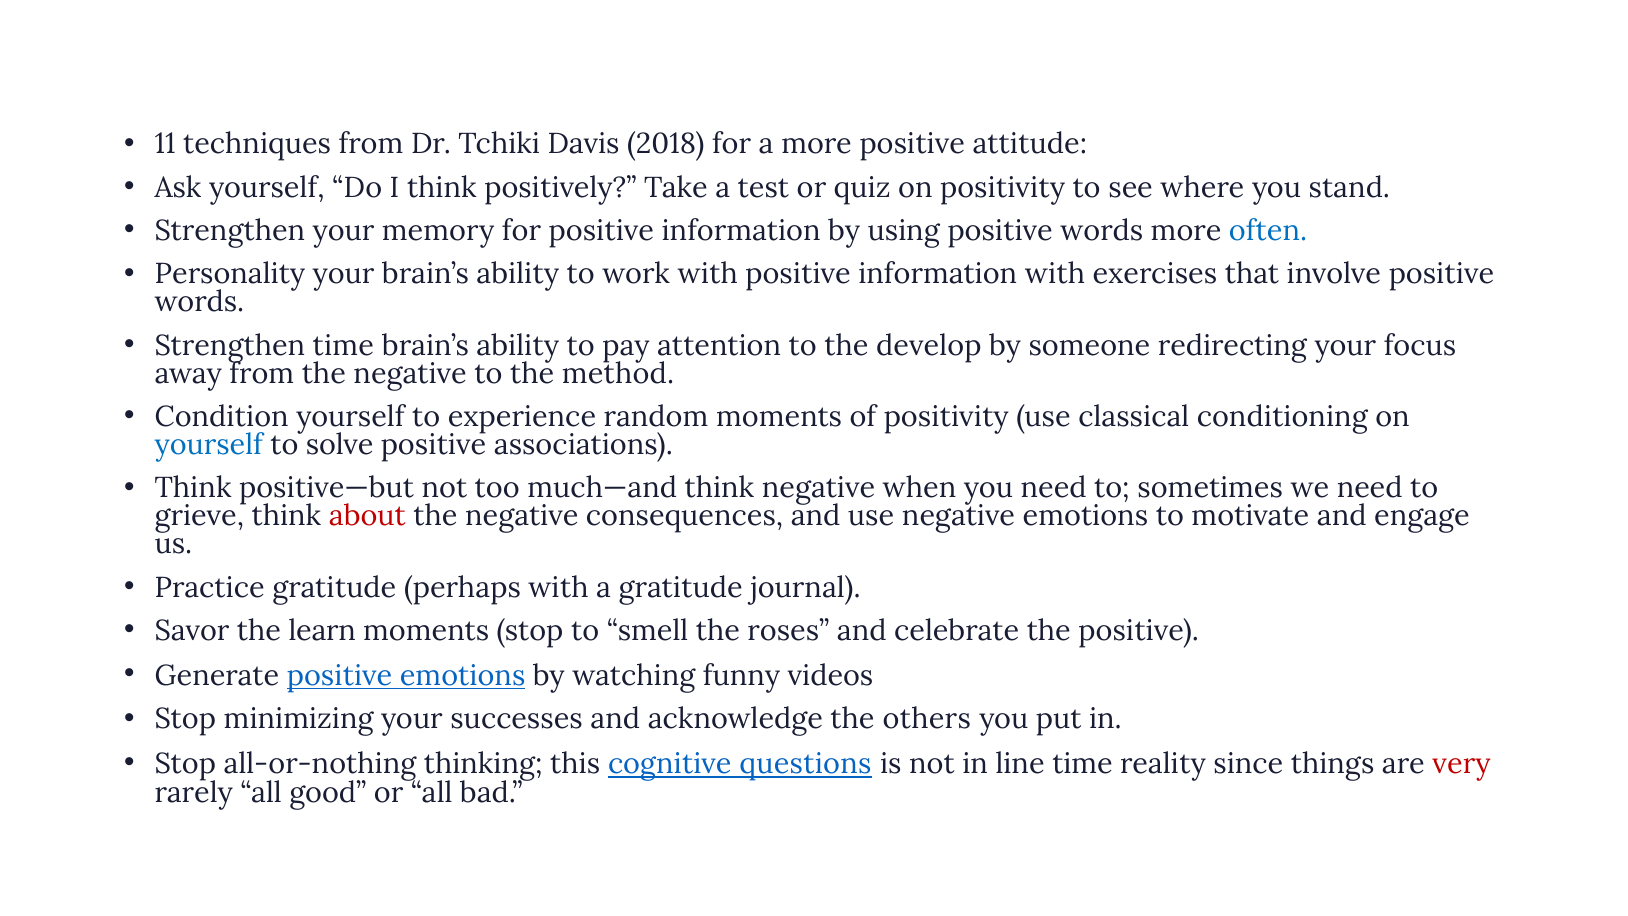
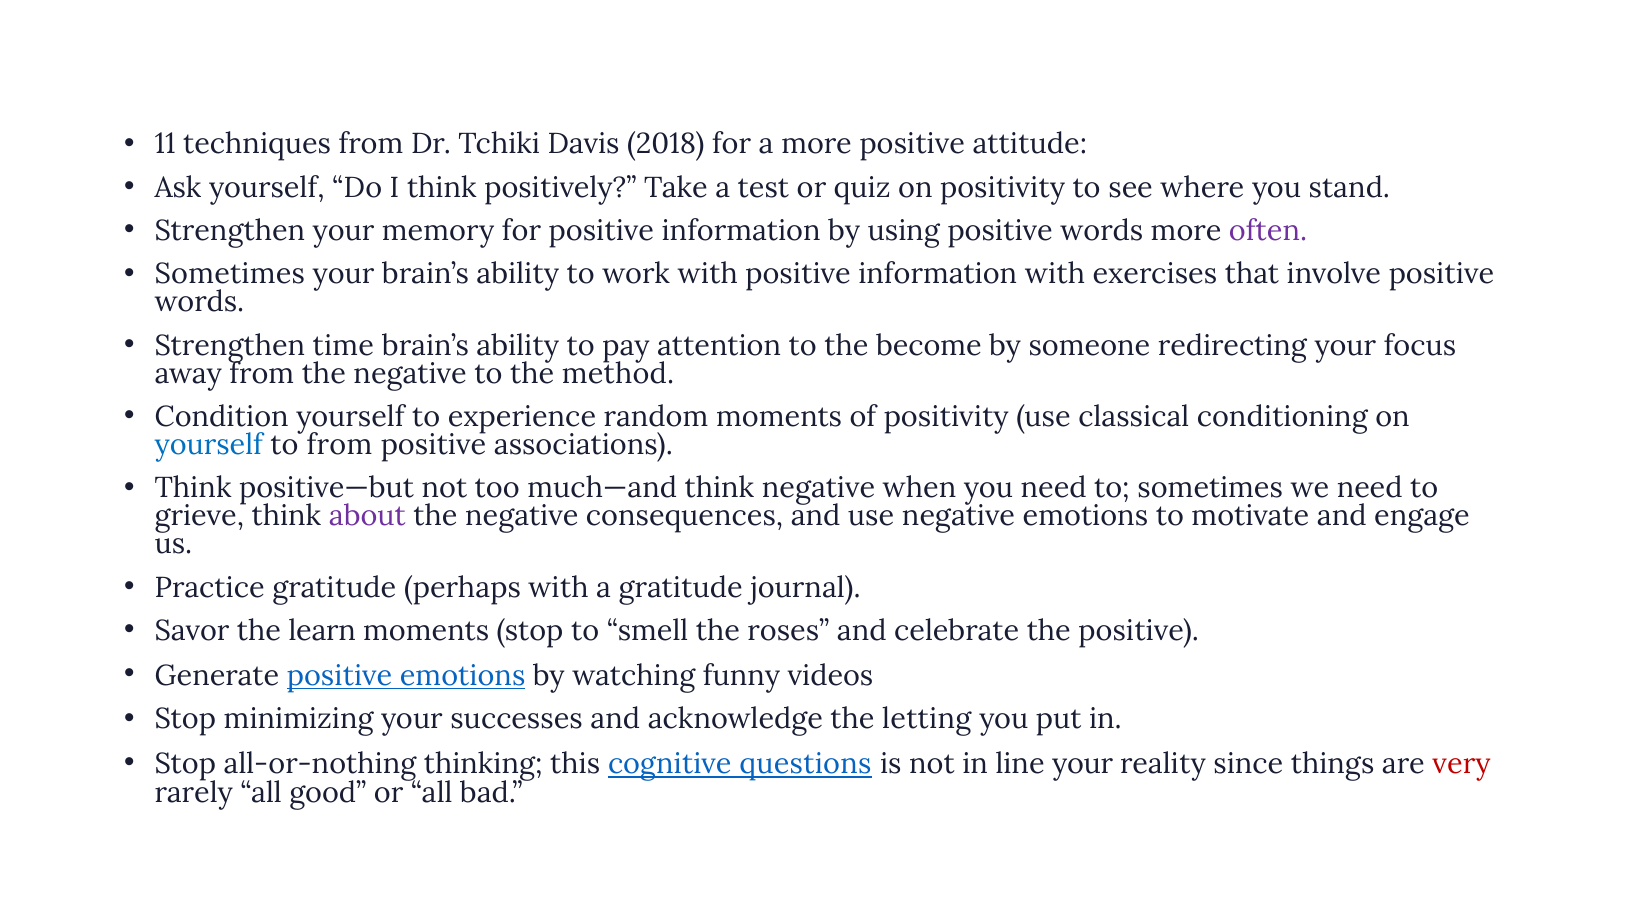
often colour: blue -> purple (1268, 231)
Personality: Personality -> Sometimes (230, 274)
develop: develop -> become (929, 345)
to solve: solve -> from (339, 445)
about colour: red -> purple (367, 516)
others: others -> letting (927, 719)
line time: time -> your (1083, 764)
